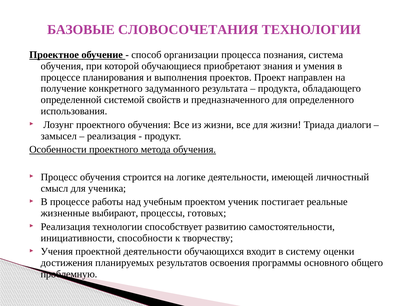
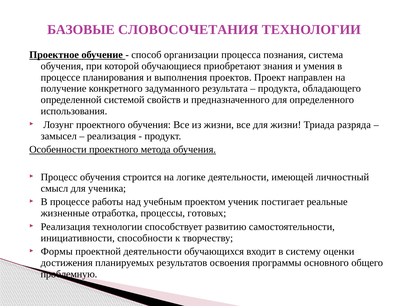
диалоги: диалоги -> разряда (354, 125)
выбирают: выбирают -> отработка (115, 213)
Учения: Учения -> Формы (57, 252)
